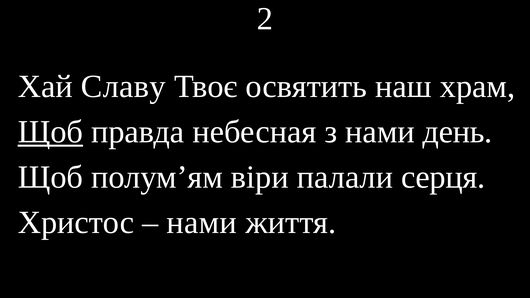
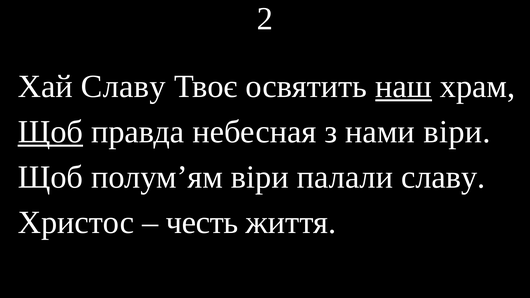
наш underline: none -> present (404, 86)
нами день: день -> віри (457, 132)
палали серця: серця -> славу (443, 177)
нами: нами -> честь (202, 222)
